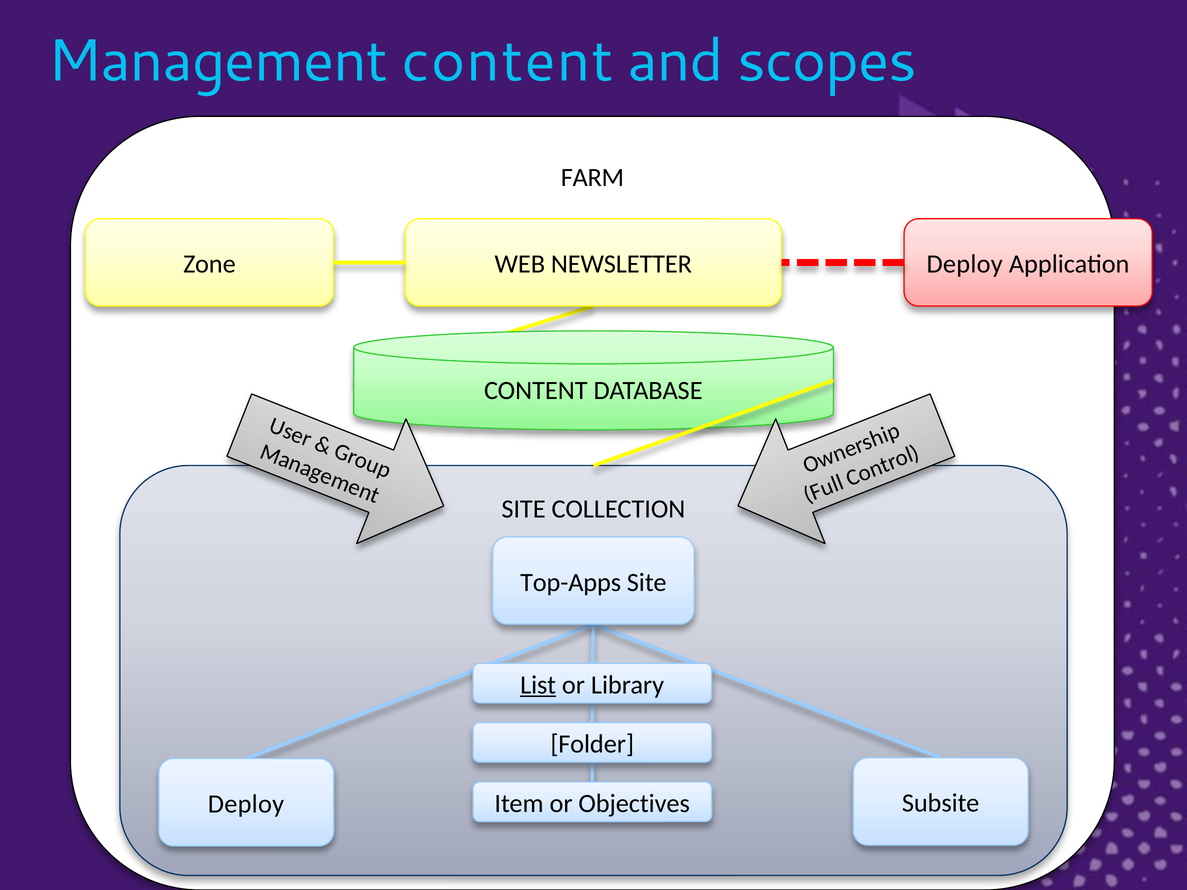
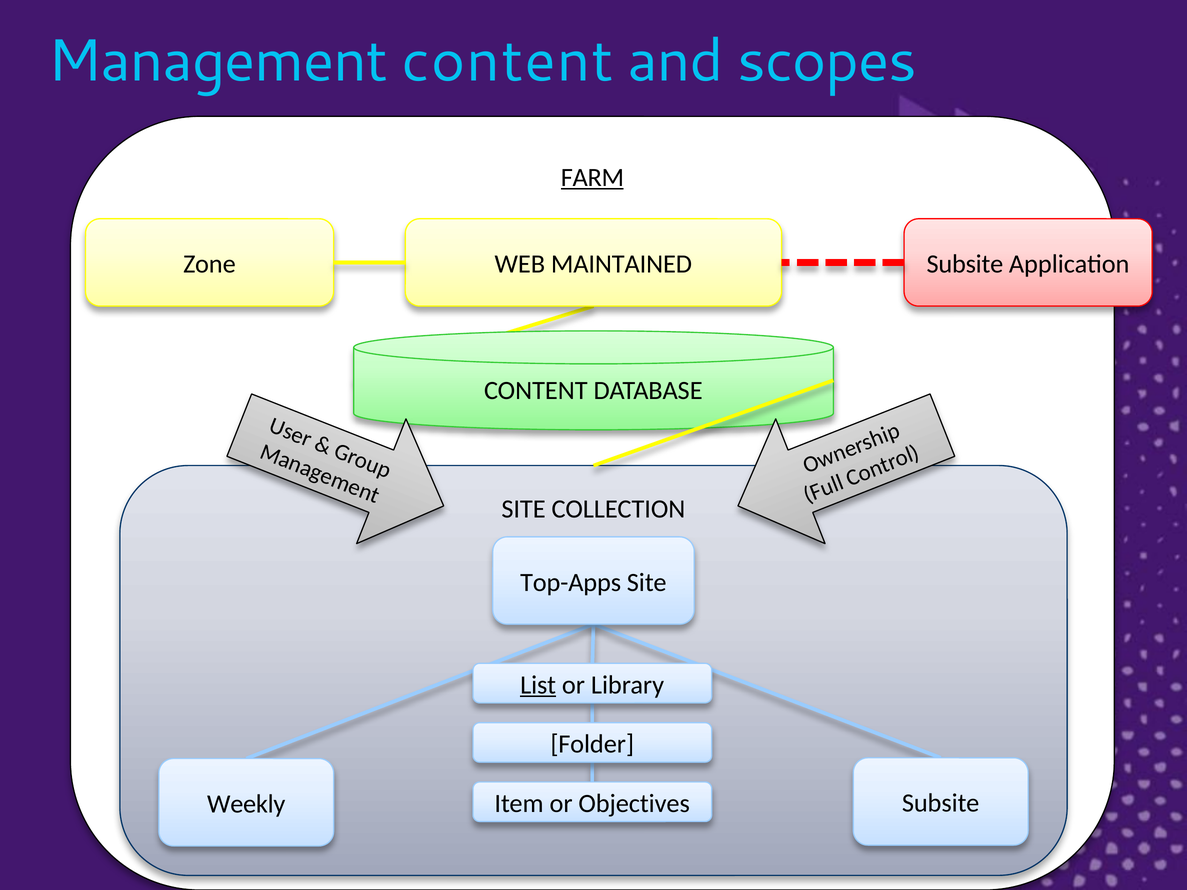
FARM underline: none -> present (592, 178)
NEWSLETTER: NEWSLETTER -> MAINTAINED (621, 264)
Zone Deploy: Deploy -> Subsite (965, 264)
Deploy: Deploy -> Weekly (246, 804)
